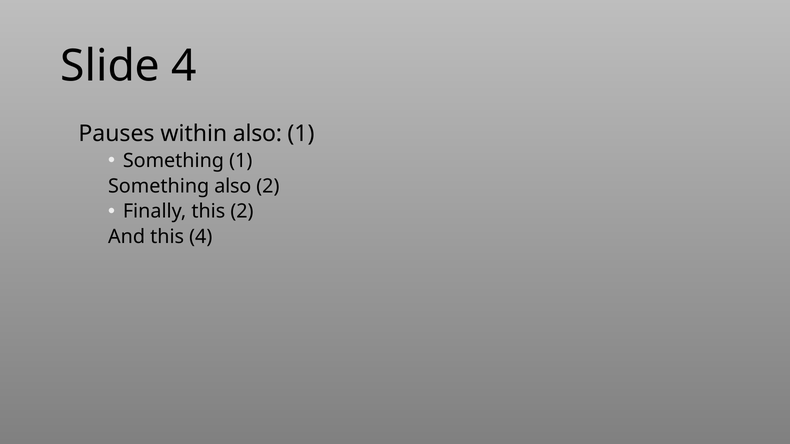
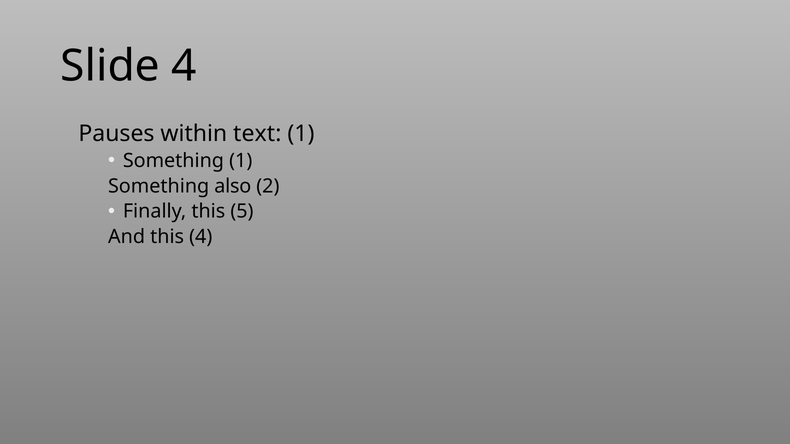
within also: also -> text (257, 134)
this 2: 2 -> 5 (242, 212)
